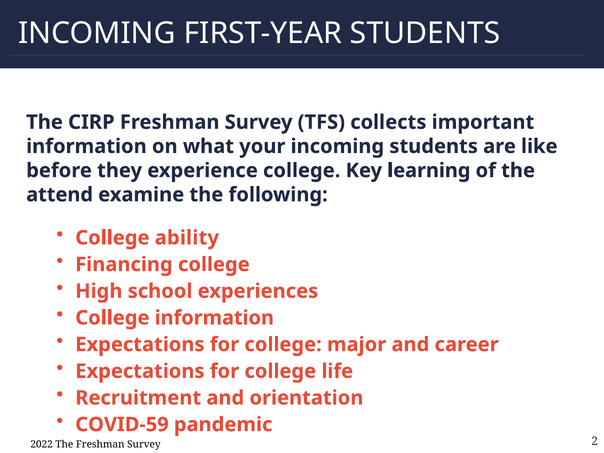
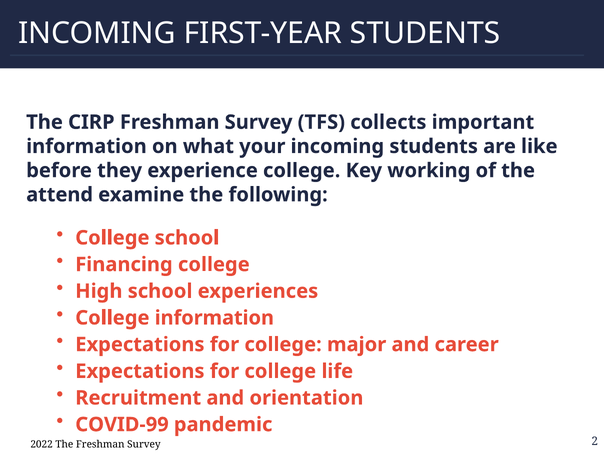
learning: learning -> working (429, 171)
College ability: ability -> school (187, 238)
COVID-59: COVID-59 -> COVID-99 (122, 425)
